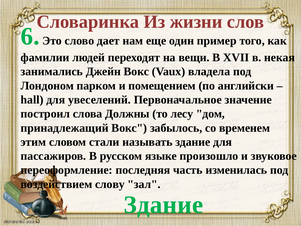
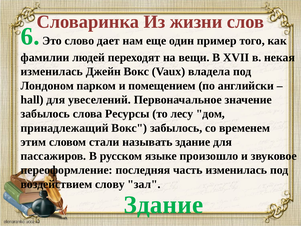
занимались: занимались -> изменилась (52, 72)
построил: построил -> забылось (45, 114)
Должны: Должны -> Ресурсы (127, 114)
